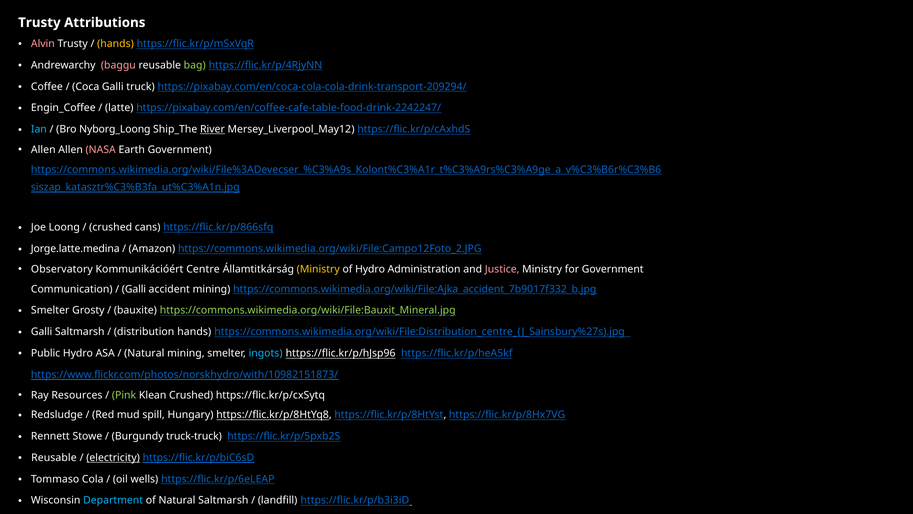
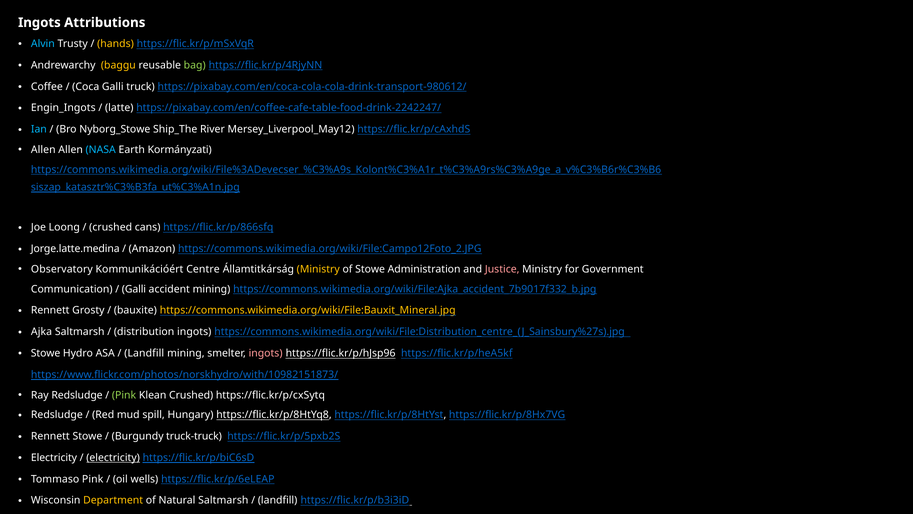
Trusty: Trusty -> Ingots (39, 23)
Alvin colour: pink -> light blue (43, 44)
baggu colour: pink -> yellow (118, 65)
https://pixabay.com/en/coca-cola-cola-drink-transport-209294/: https://pixabay.com/en/coca-cola-cola-drink-transport-209294/ -> https://pixabay.com/en/coca-cola-cola-drink-transport-980612/ (312, 86)
Engin_Coffee: Engin_Coffee -> Engin_Ingots (63, 108)
Nyborg_Loong: Nyborg_Loong -> Nyborg_Stowe (115, 129)
River underline: present -> none (212, 129)
NASA colour: pink -> light blue (101, 150)
Earth Government: Government -> Kormányzati (180, 150)
of Hydro: Hydro -> Stowe (370, 269)
Smelter: Smelter -> Rennett (50, 310)
https://commons.wikimedia.org/wiki/File:Bauxit_Mineral.jpg colour: light green -> yellow (308, 310)
Galli: Galli -> Ajka (42, 332)
distribution hands: hands -> ingots (194, 332)
Public: Public -> Stowe (46, 353)
Natural: Natural -> Landfill (144, 353)
ingots colour: light blue -> pink (266, 353)
Ray Resources: Resources -> Redsludge (77, 395)
Reusable: Reusable -> Electricity (54, 457)
Tommaso Cola: Cola -> Pink (93, 479)
Department colour: light blue -> yellow (113, 500)
